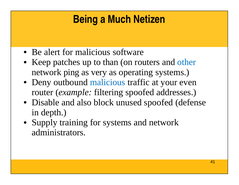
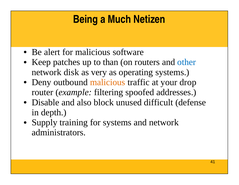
ping: ping -> disk (71, 72)
malicious colour: blue -> orange (108, 82)
even: even -> drop (188, 82)
unused spoofed: spoofed -> difficult (159, 102)
